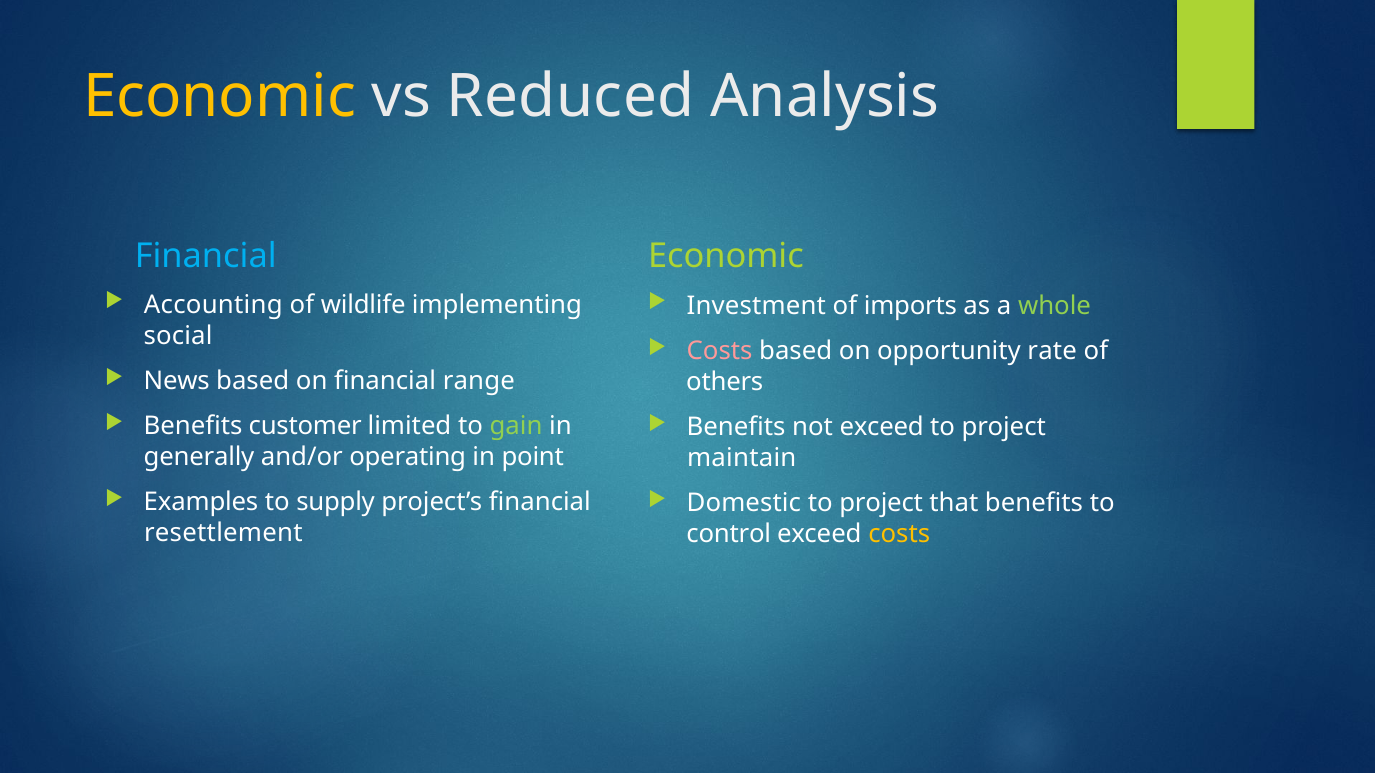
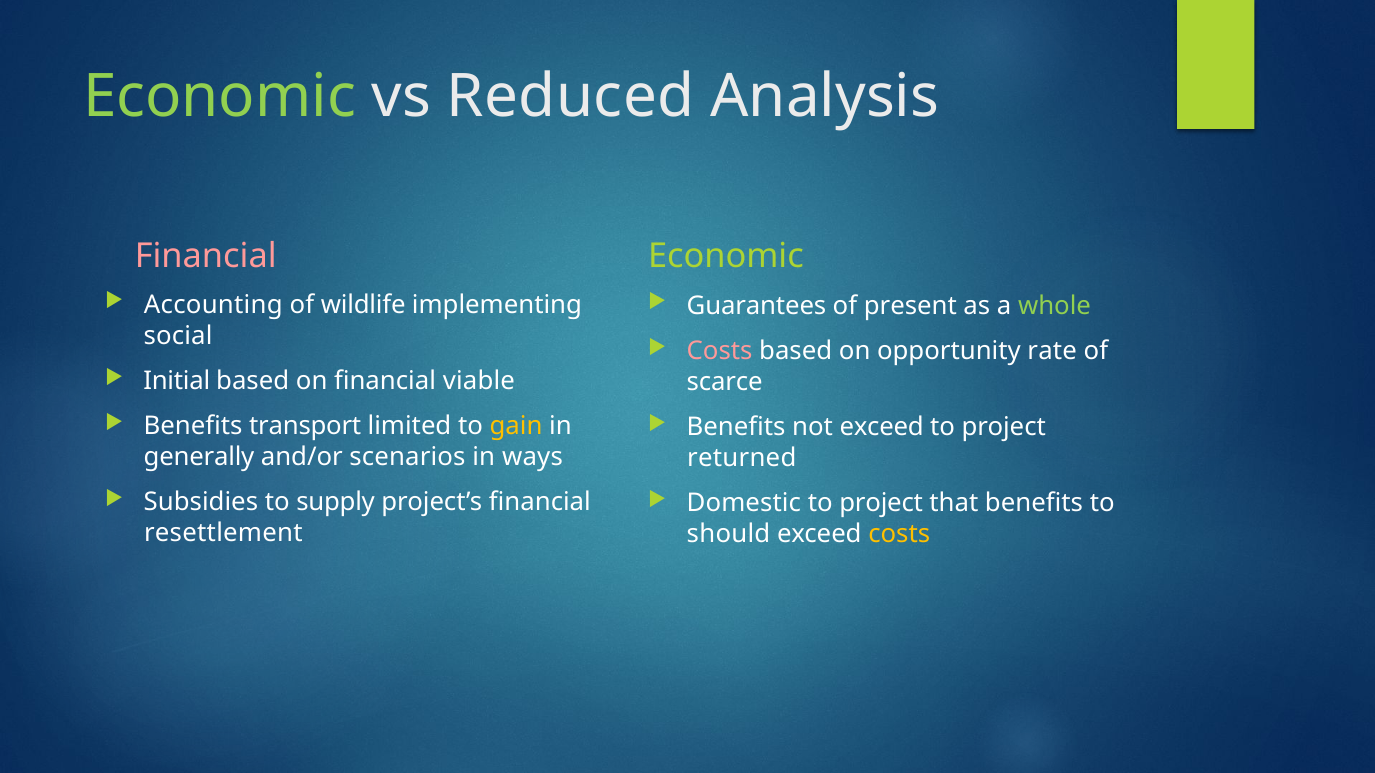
Economic colour: yellow -> light green (220, 97)
Financial colour: light blue -> pink (206, 256)
Investment: Investment -> Guarantees (756, 306)
imports: imports -> present (910, 306)
News: News -> Initial (177, 381)
range: range -> viable (479, 381)
others: others -> scarce (725, 382)
customer: customer -> transport (305, 426)
gain colour: light green -> yellow (516, 426)
operating: operating -> scenarios (407, 457)
point: point -> ways (533, 457)
maintain: maintain -> returned (742, 458)
Examples: Examples -> Subsidies (201, 503)
control: control -> should (729, 535)
